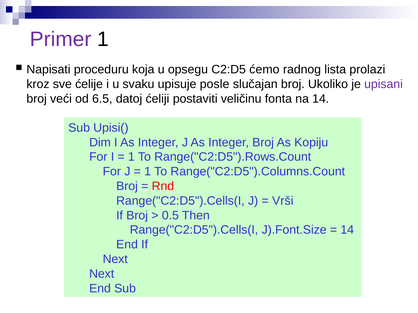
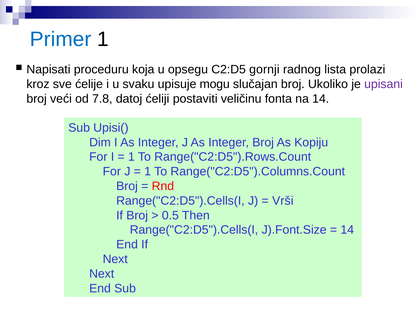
Primer colour: purple -> blue (61, 39)
ćemo: ćemo -> gornji (264, 70)
posle: posle -> mogu (215, 84)
6.5: 6.5 -> 7.8 (102, 99)
